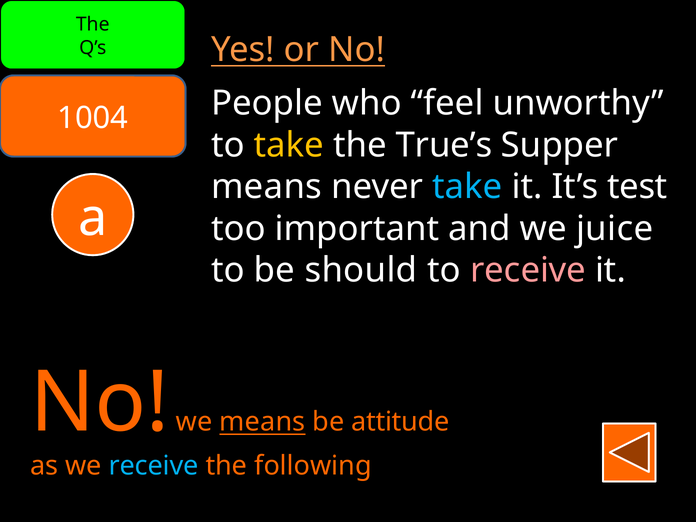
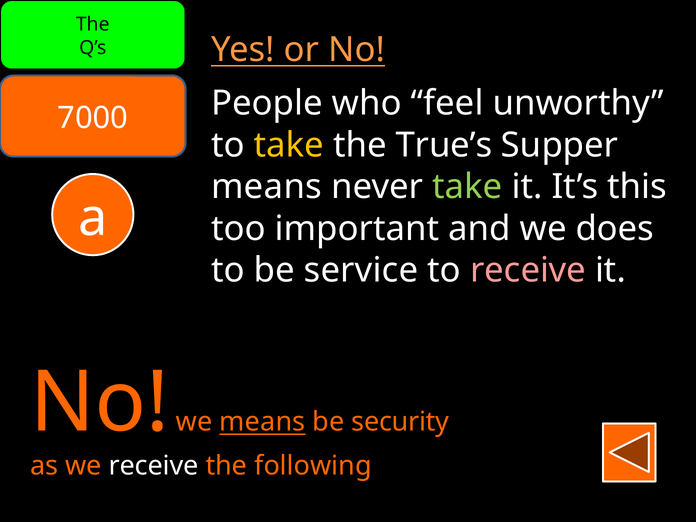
1004: 1004 -> 7000 (93, 118)
take colour: light blue -> light green (467, 187)
test: test -> this (637, 187)
juice: juice -> does (615, 229)
should: should -> service (361, 270)
attitude: attitude -> security (400, 422)
receive colour: light blue -> white (154, 466)
